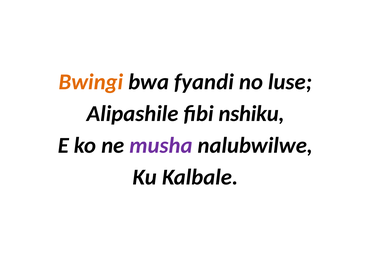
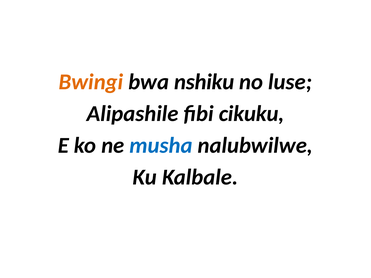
fyandi: fyandi -> nshiku (204, 82)
nshiku: nshiku -> cikuku (252, 114)
musha colour: purple -> blue (161, 146)
